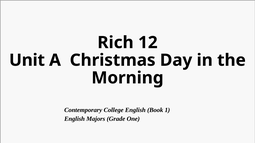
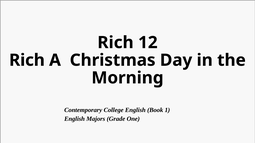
Unit: Unit -> Rich (27, 60)
